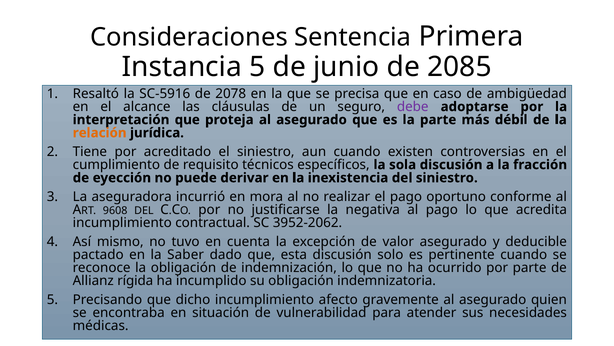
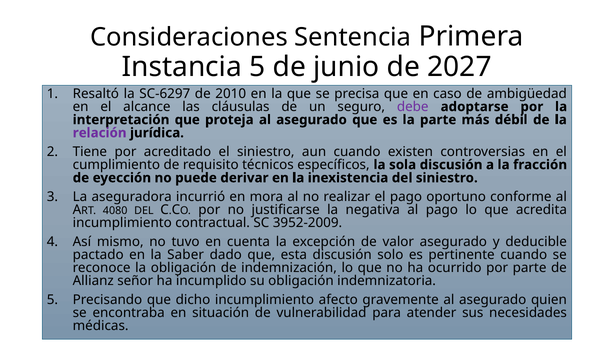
2085: 2085 -> 2027 (459, 67)
SC-5916: SC-5916 -> SC-6297 (165, 93)
2078: 2078 -> 2010 (231, 93)
relación colour: orange -> purple (100, 133)
9608: 9608 -> 4080 (115, 210)
3952-2062: 3952-2062 -> 3952-2009 (307, 222)
rígida: rígida -> señor (135, 280)
